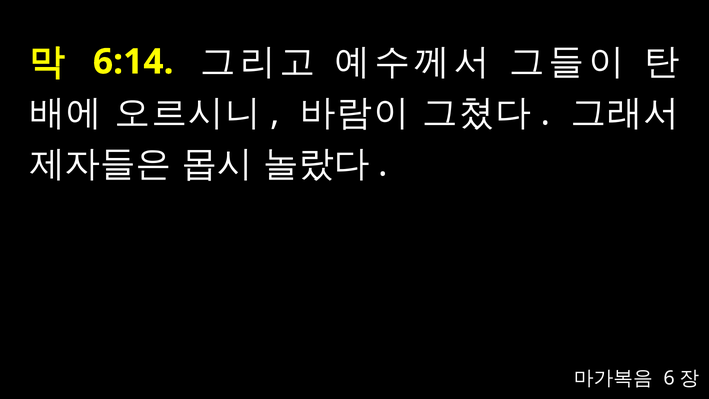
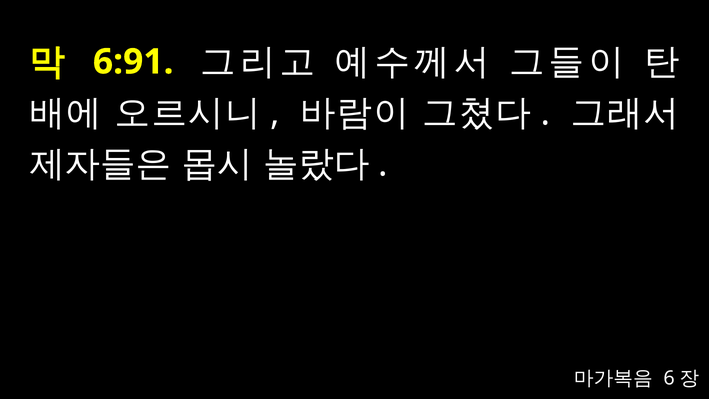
6:14: 6:14 -> 6:91 (133, 62)
